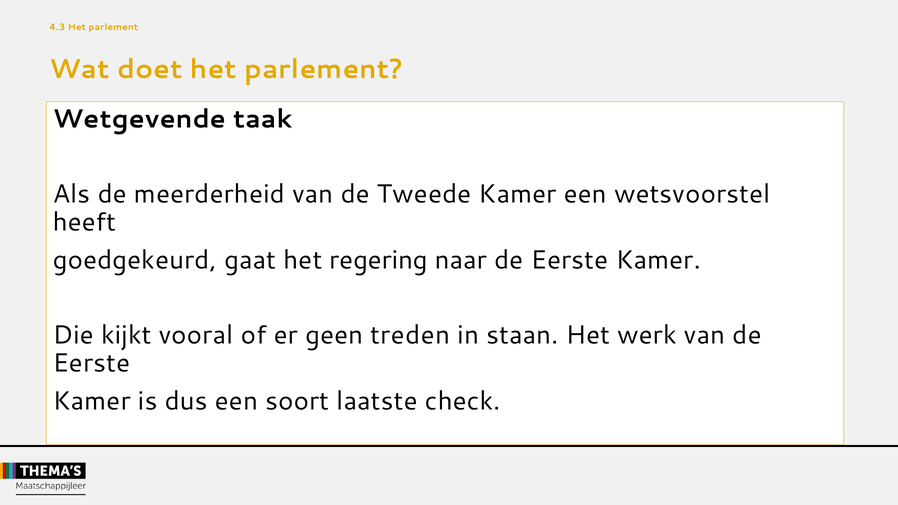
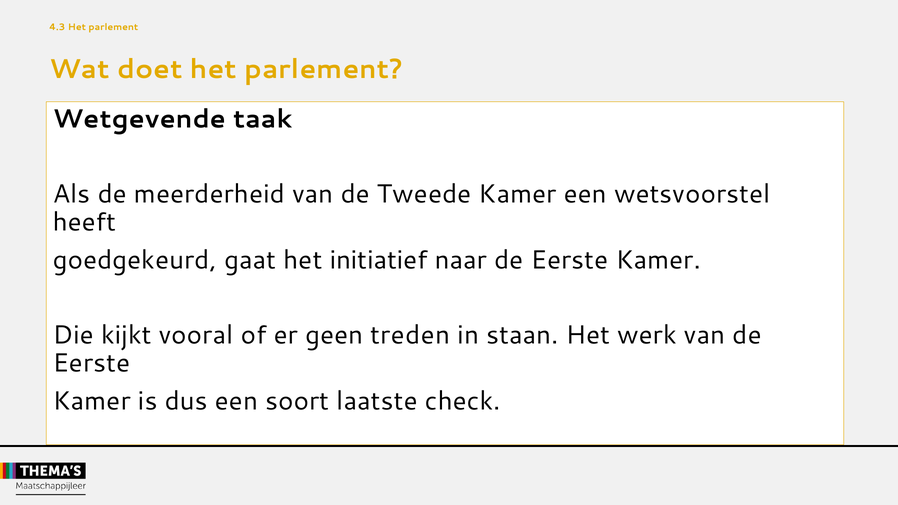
regering: regering -> initiatief (379, 260)
